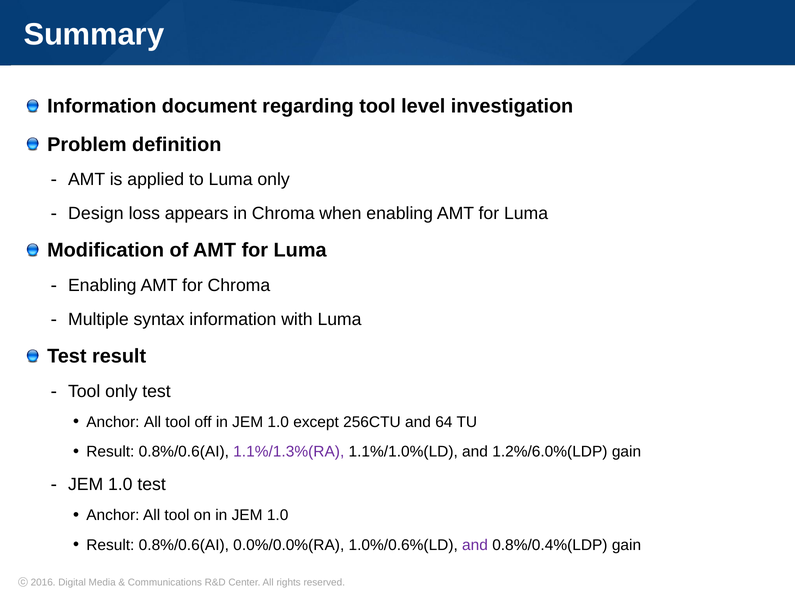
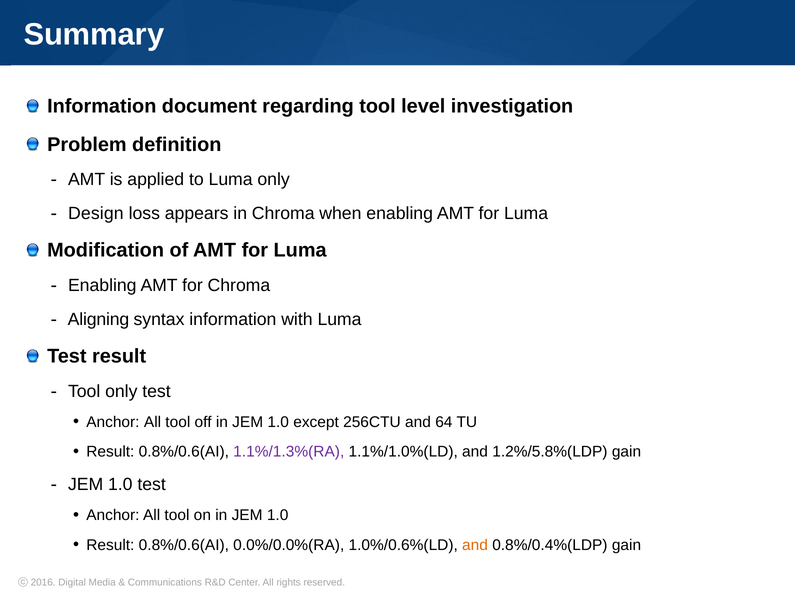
Multiple: Multiple -> Aligning (99, 319)
1.2%/6.0%(LDP: 1.2%/6.0%(LDP -> 1.2%/5.8%(LDP (550, 452)
and colour: purple -> orange (475, 545)
